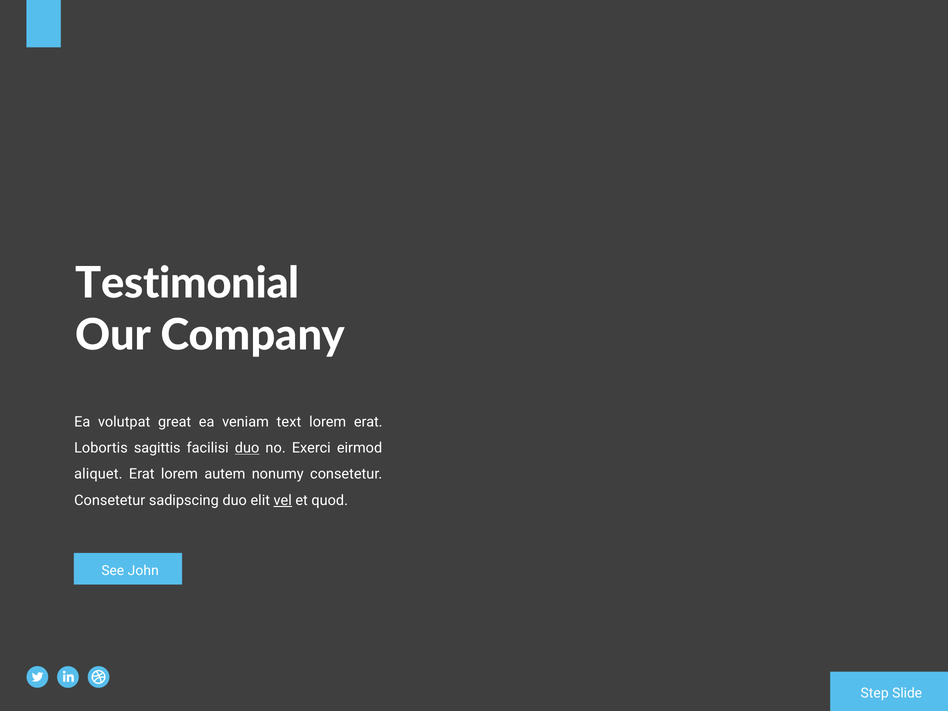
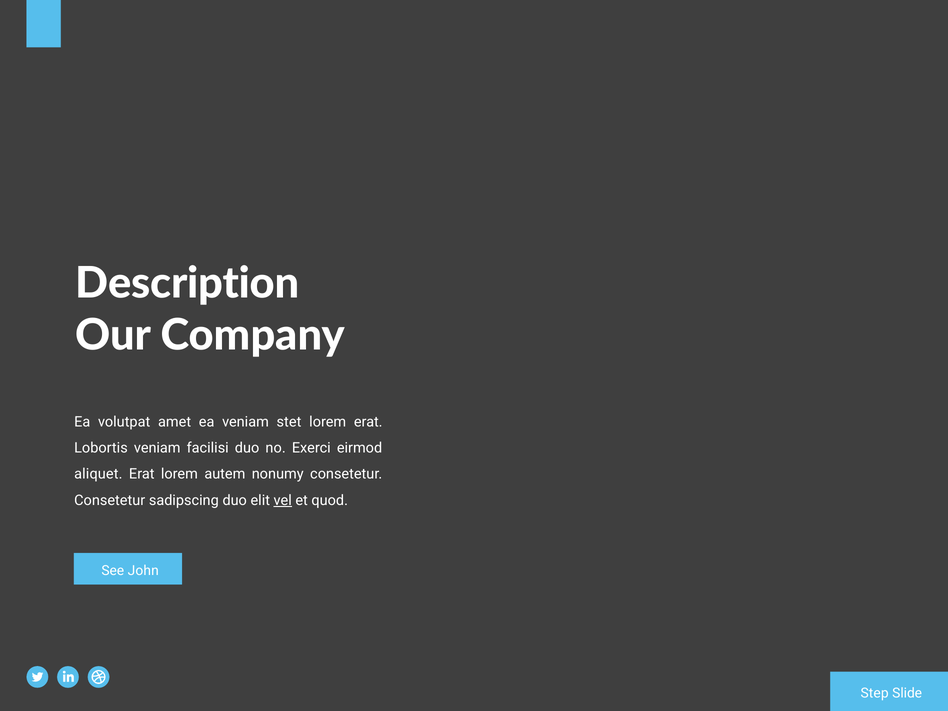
Testimonial: Testimonial -> Description (187, 283)
great: great -> amet (175, 422)
text: text -> stet (289, 422)
Lobortis sagittis: sagittis -> veniam (157, 448)
duo underline: present -> none (247, 448)
